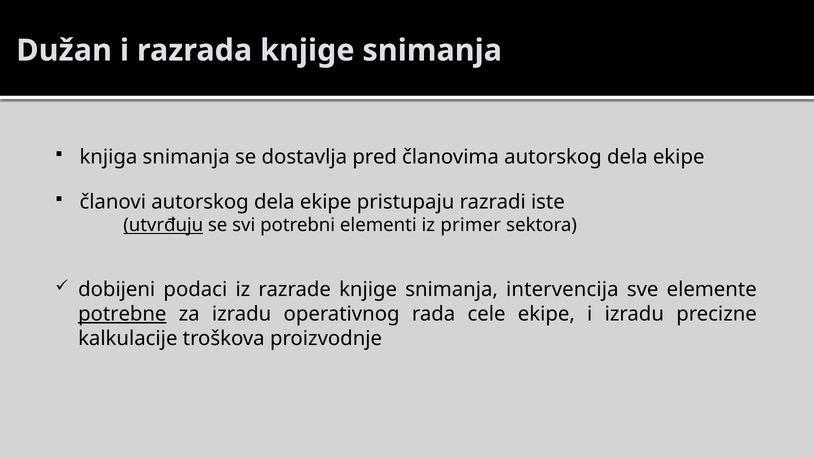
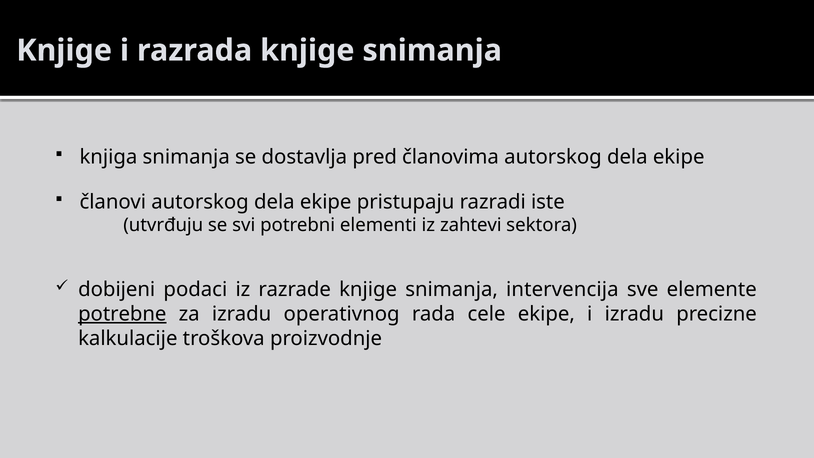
Dužan: Dužan -> Knjige (64, 50)
utvrđuju underline: present -> none (163, 225)
primer: primer -> zahtevi (471, 225)
